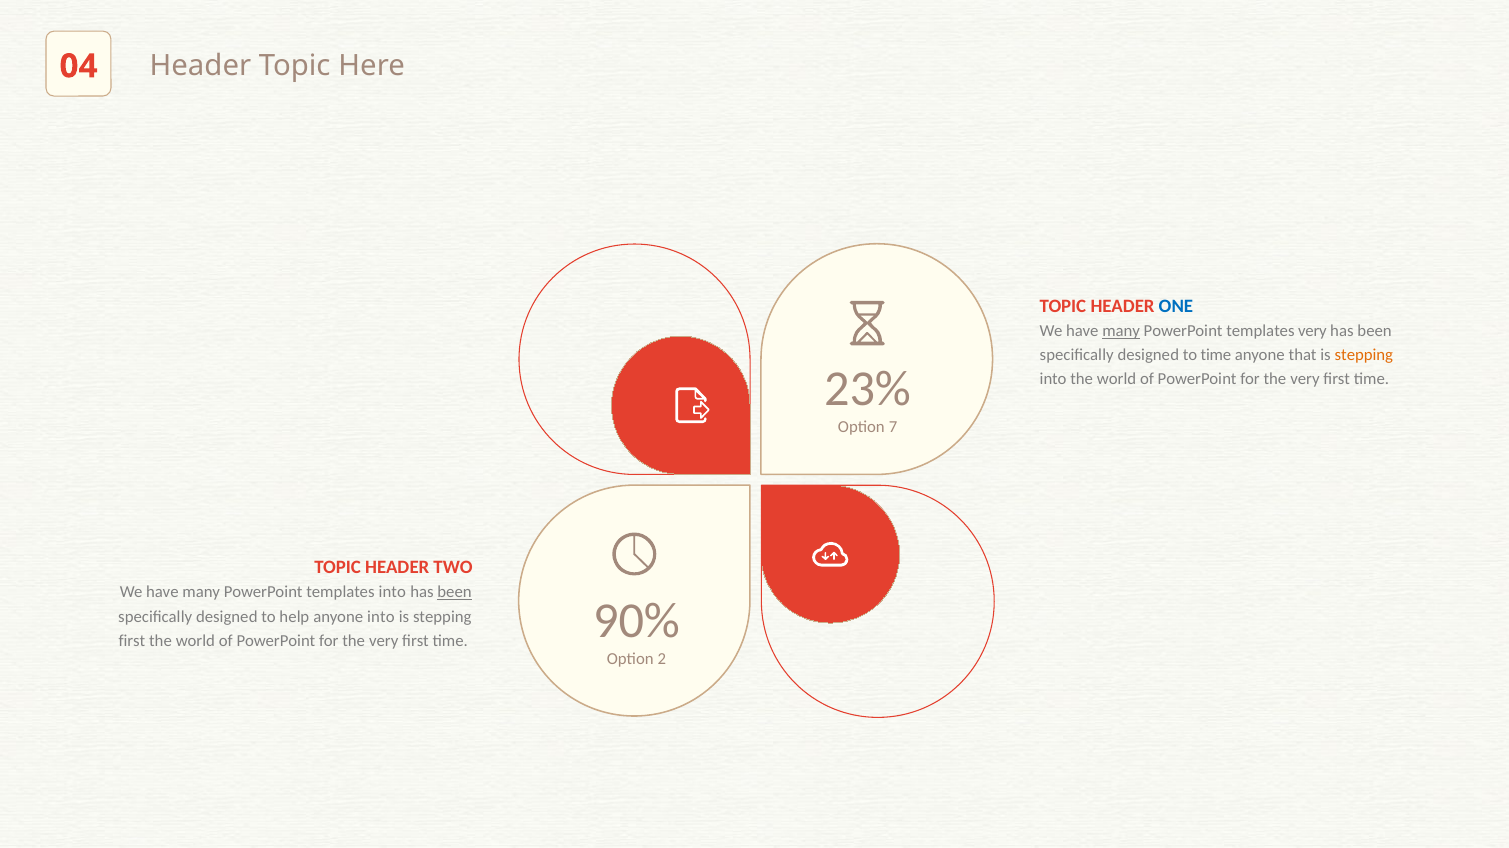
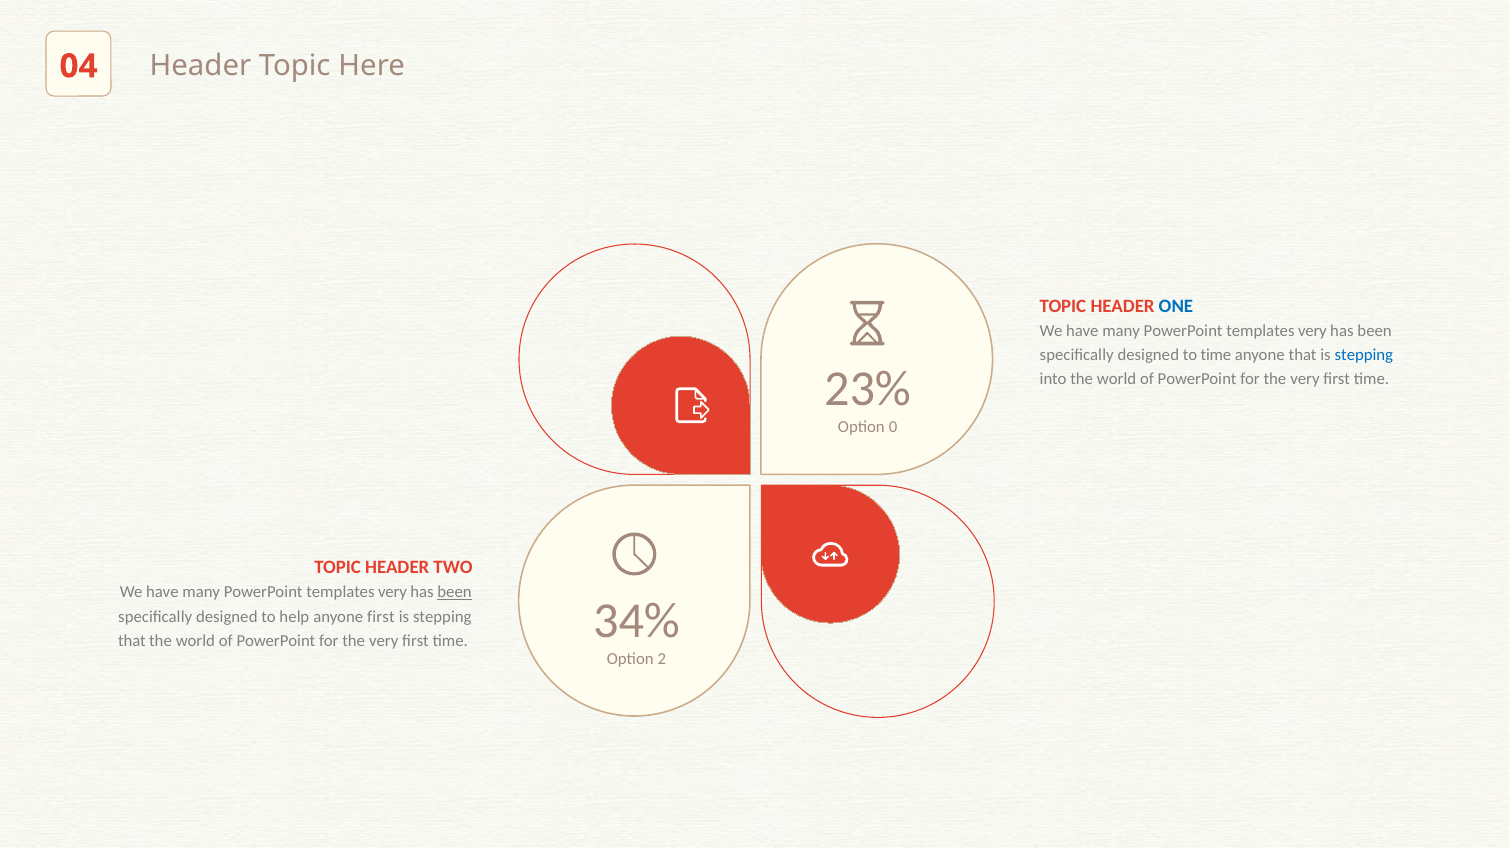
many underline: present -> none (1121, 331)
stepping colour: orange -> blue (1364, 355)
7: 7 -> 0 (893, 427)
into: into -> very (392, 593)
90%: 90% -> 34% (636, 622)
anyone into: into -> first (381, 617)
first: first -> that (132, 641)
